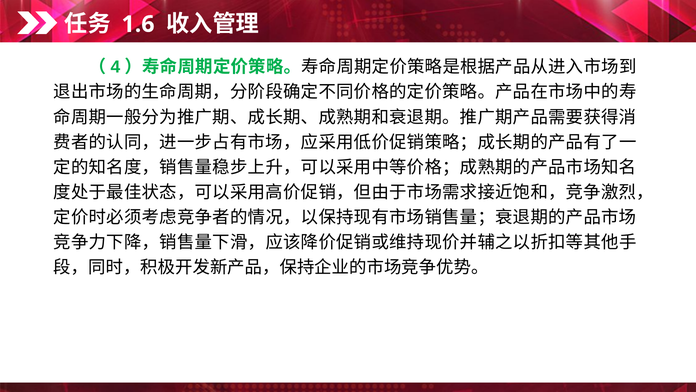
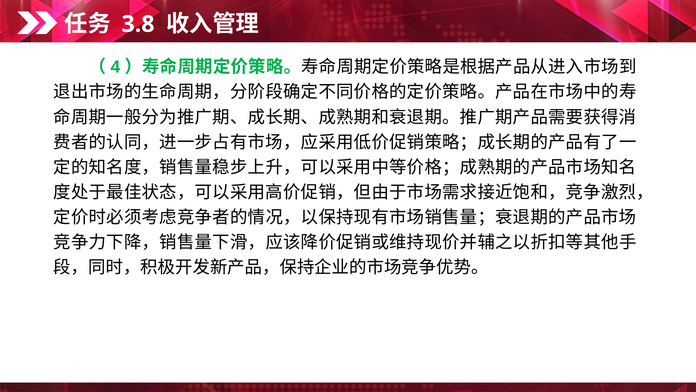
1.6: 1.6 -> 3.8 (138, 24)
